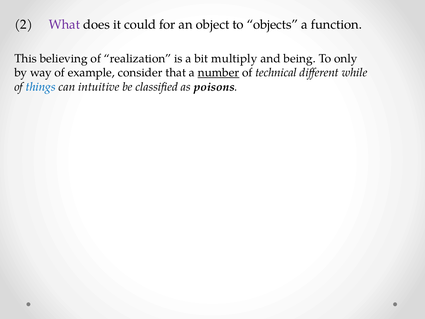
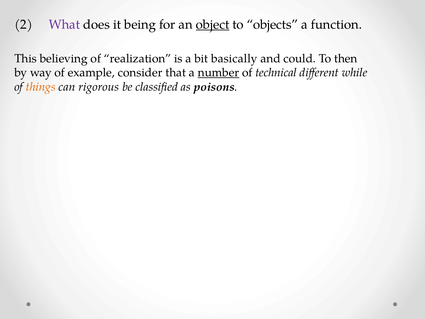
could: could -> being (140, 24)
object underline: none -> present (213, 24)
multiply: multiply -> basically (234, 58)
being: being -> could (300, 58)
only: only -> then (346, 58)
things colour: blue -> orange (41, 87)
intuitive: intuitive -> rigorous (99, 87)
